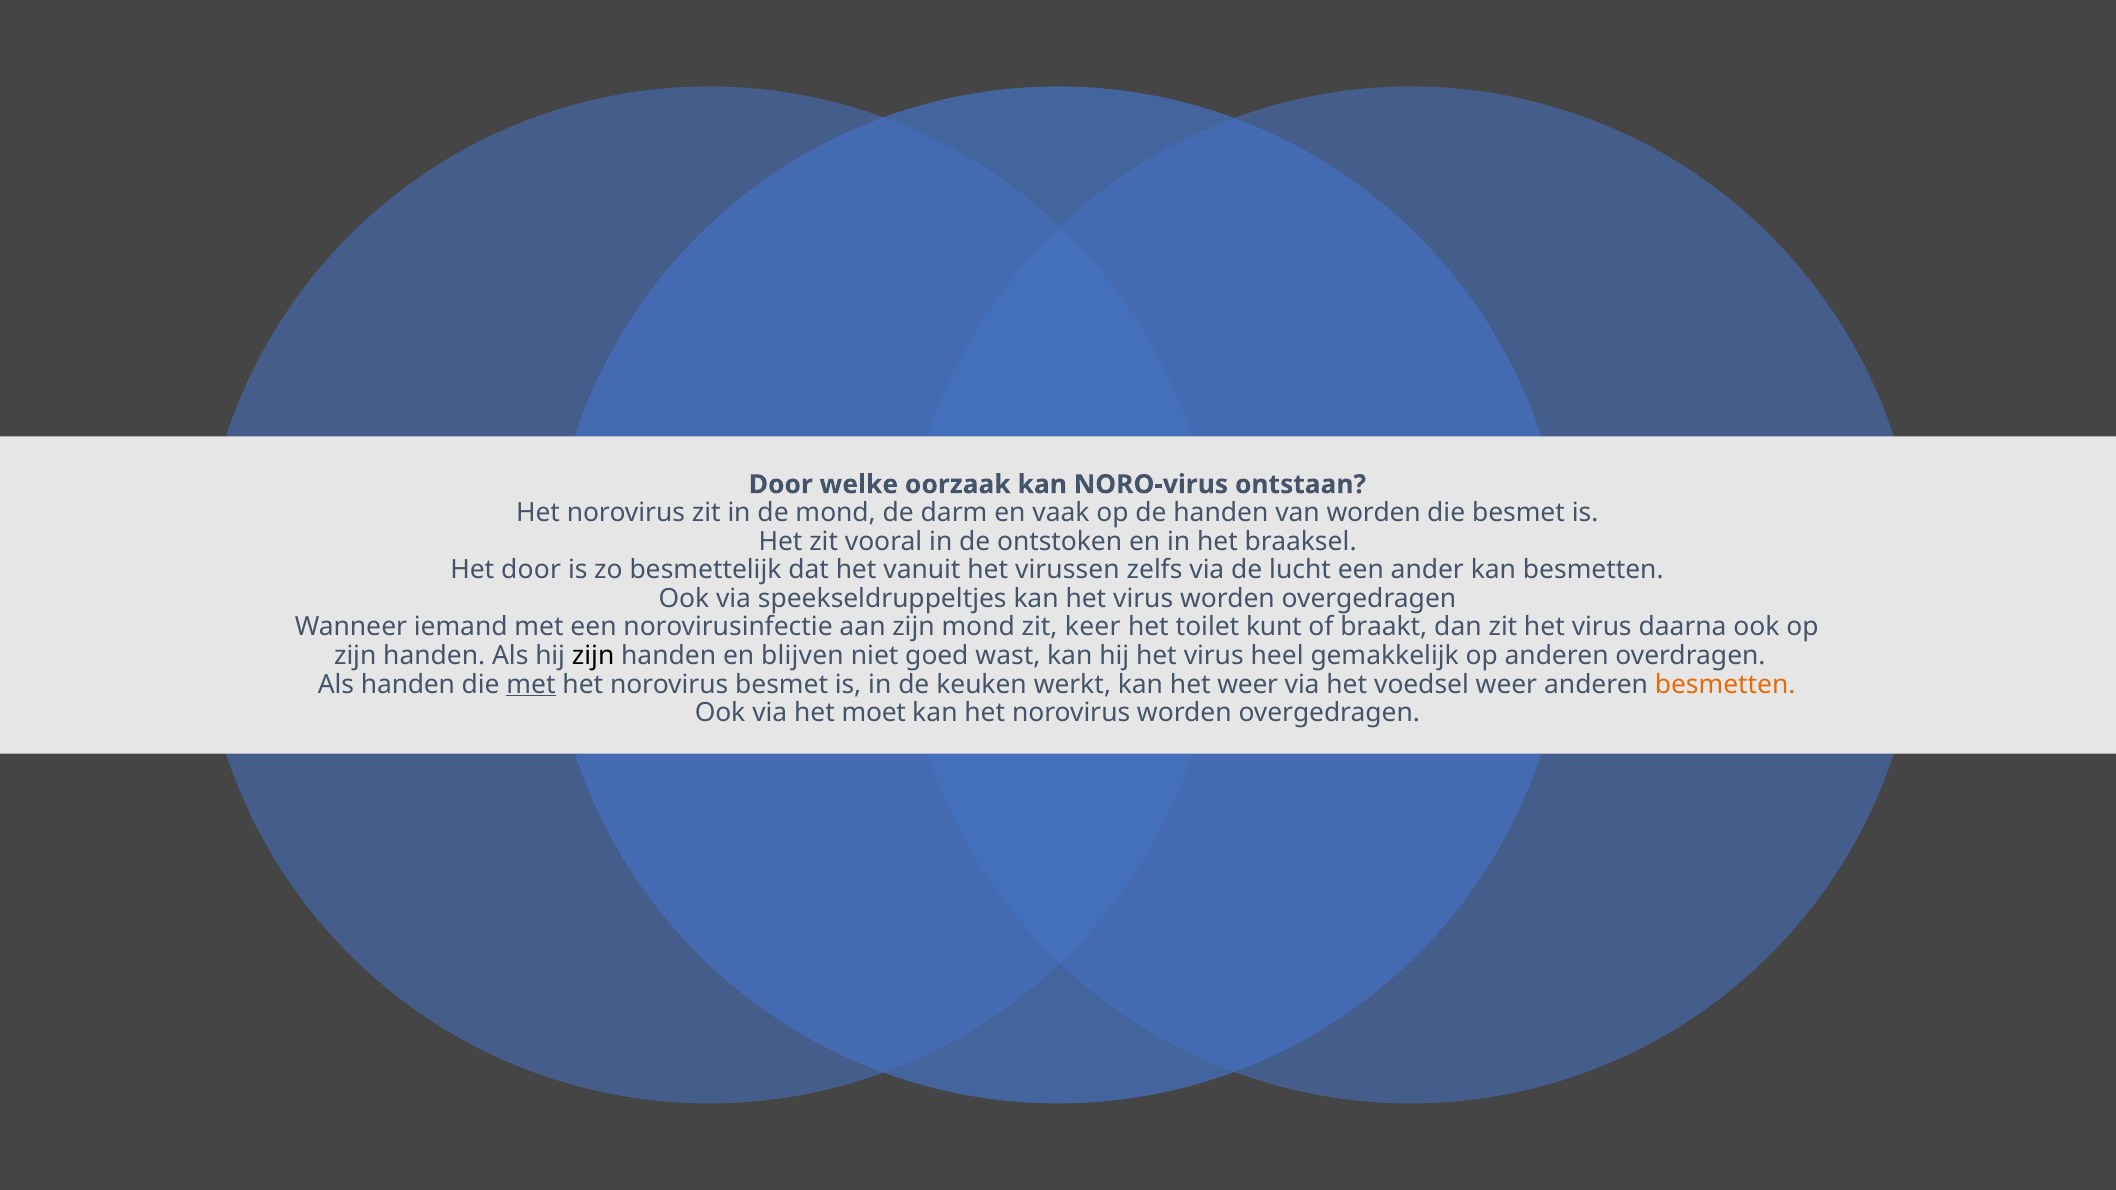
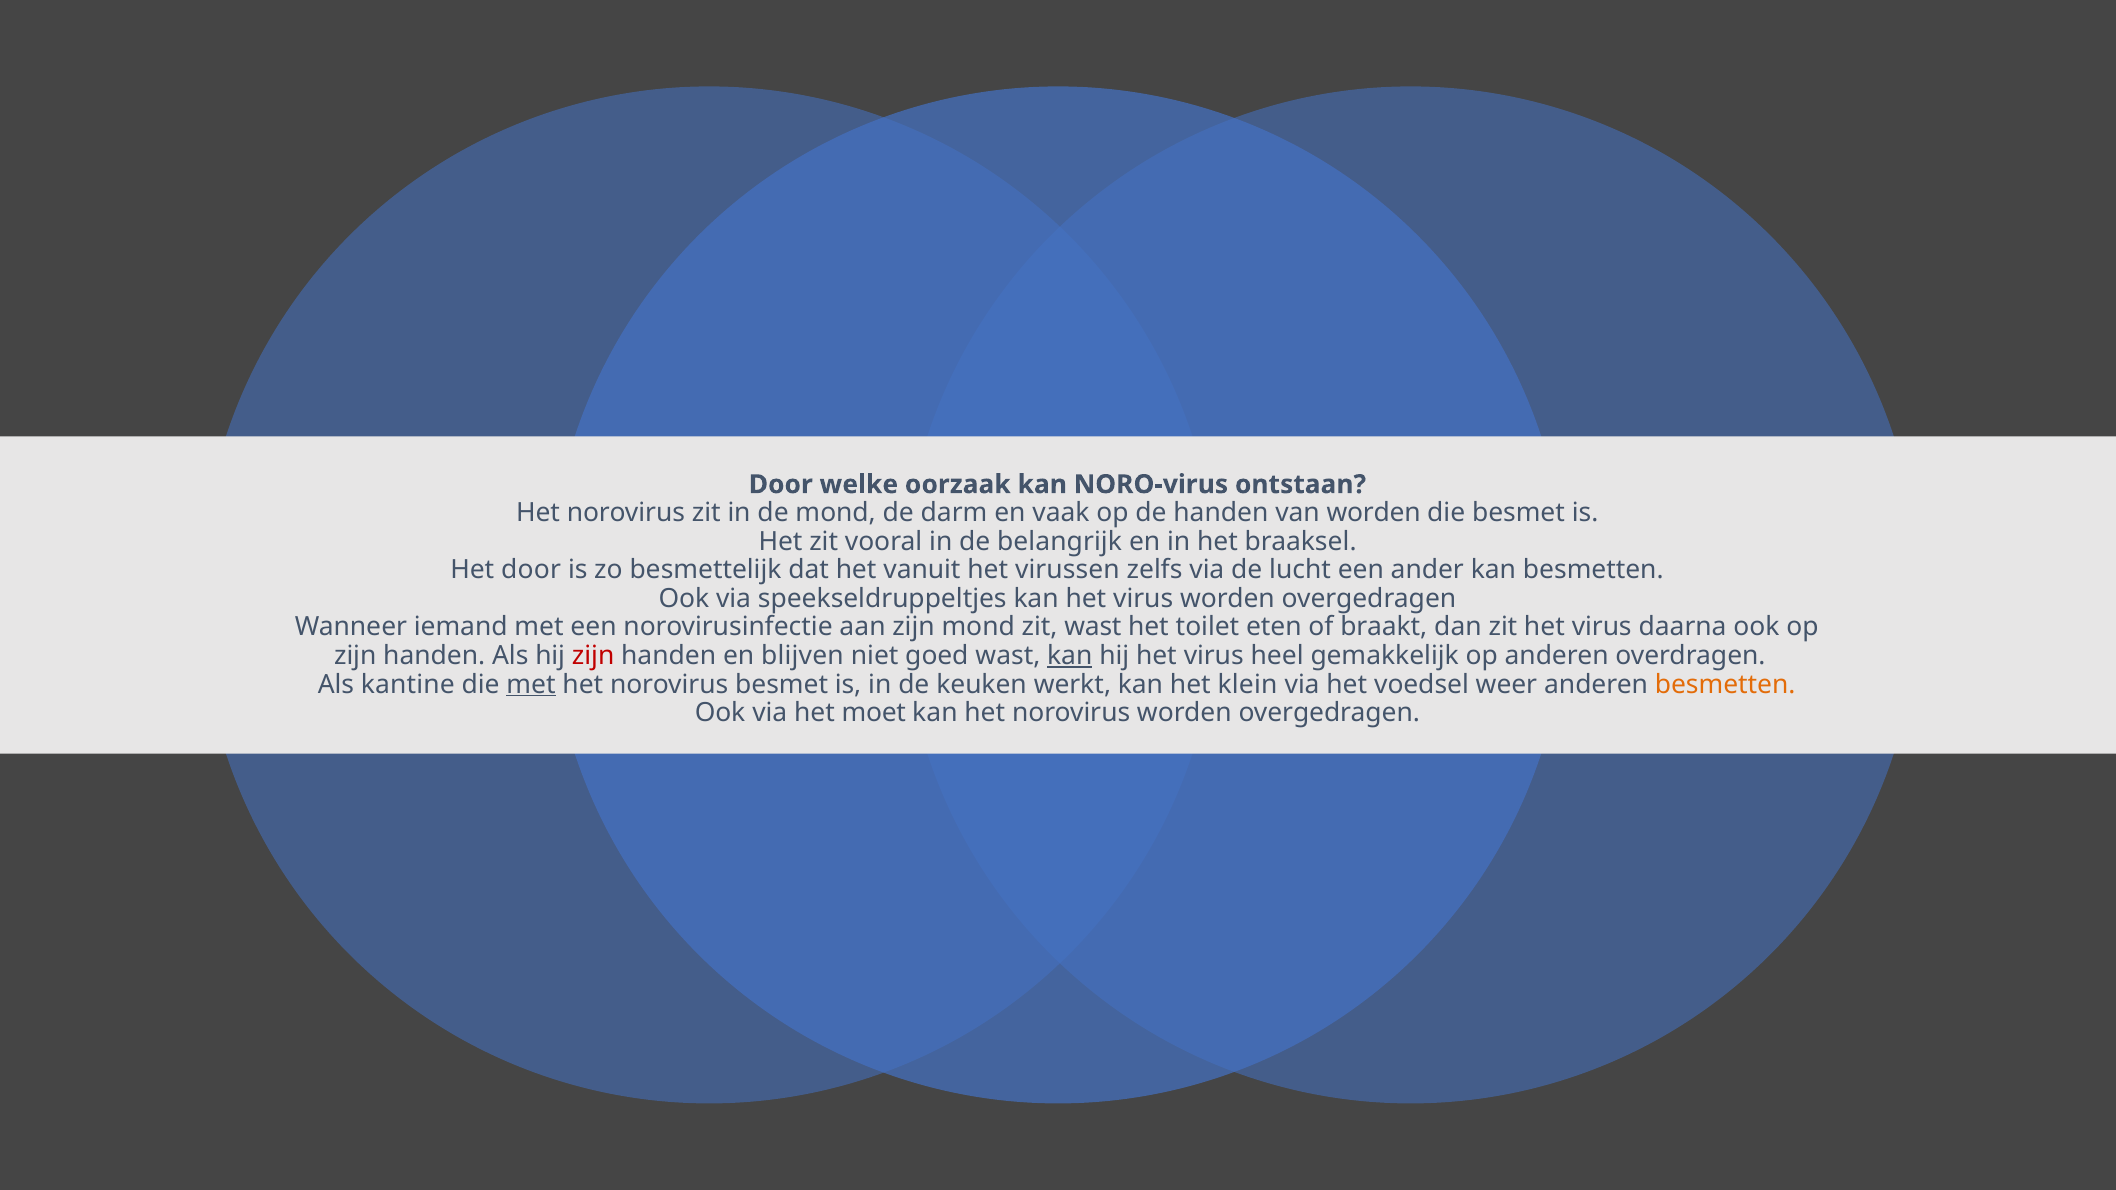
ontstoken: ontstoken -> belangrijk (1060, 542)
zit keer: keer -> wast (1093, 627)
kunt: kunt -> eten (1274, 627)
zijn colour: black -> red (593, 656)
kan underline: none -> present (1070, 656)
Als handen: handen -> kantine (408, 684)
het weer: weer -> klein (1248, 684)
